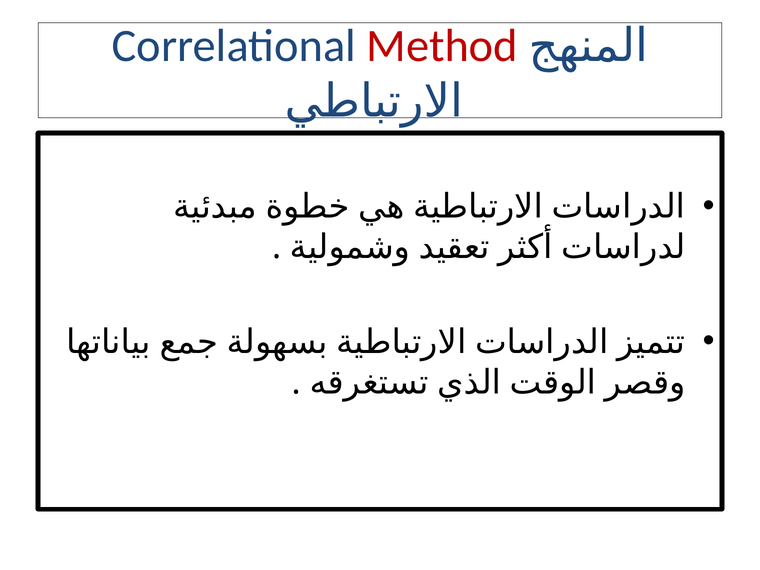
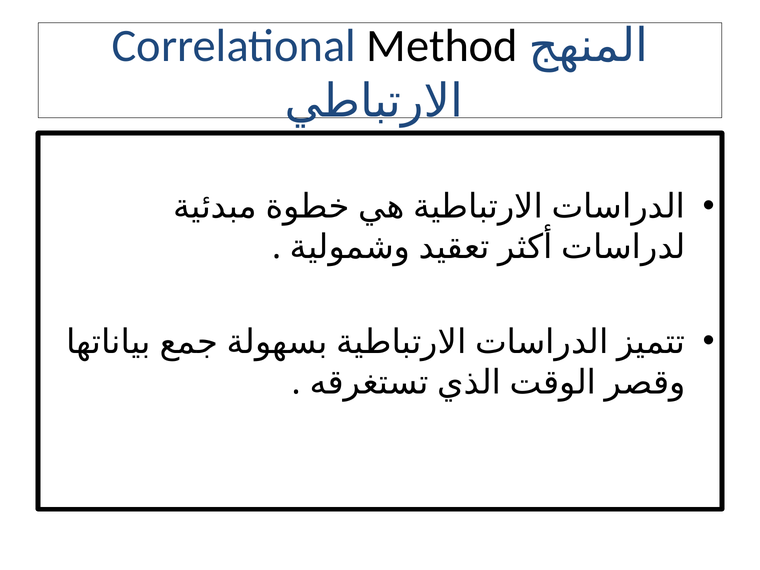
Method colour: red -> black (442, 46)
